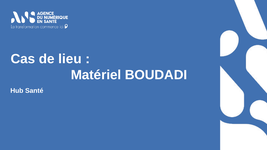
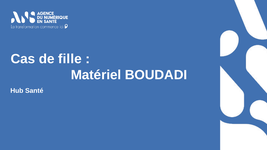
lieu: lieu -> fille (70, 59)
